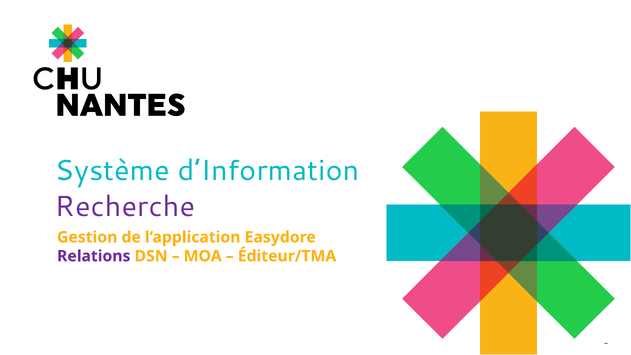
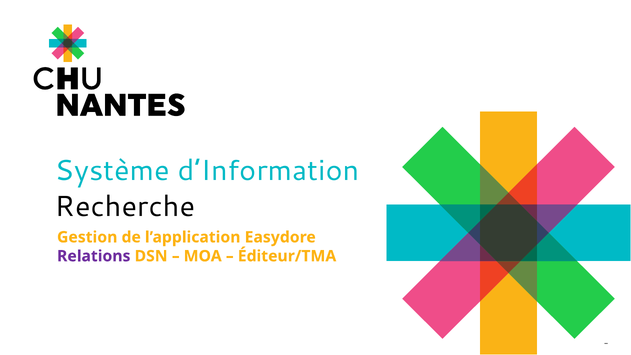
Recherche colour: purple -> black (125, 207)
